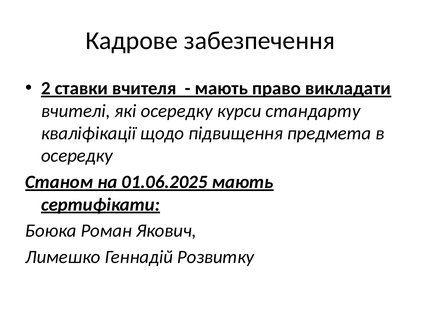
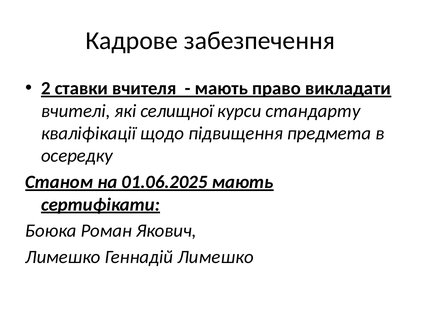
які осередку: осередку -> селищної (177, 111)
Геннадій Розвитку: Розвитку -> Лимешко (216, 257)
